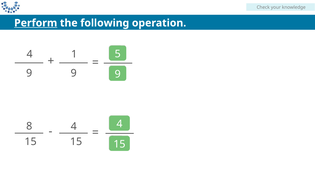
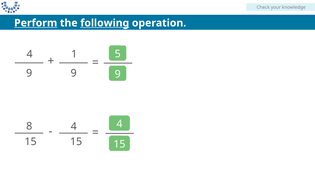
following underline: none -> present (105, 23)
